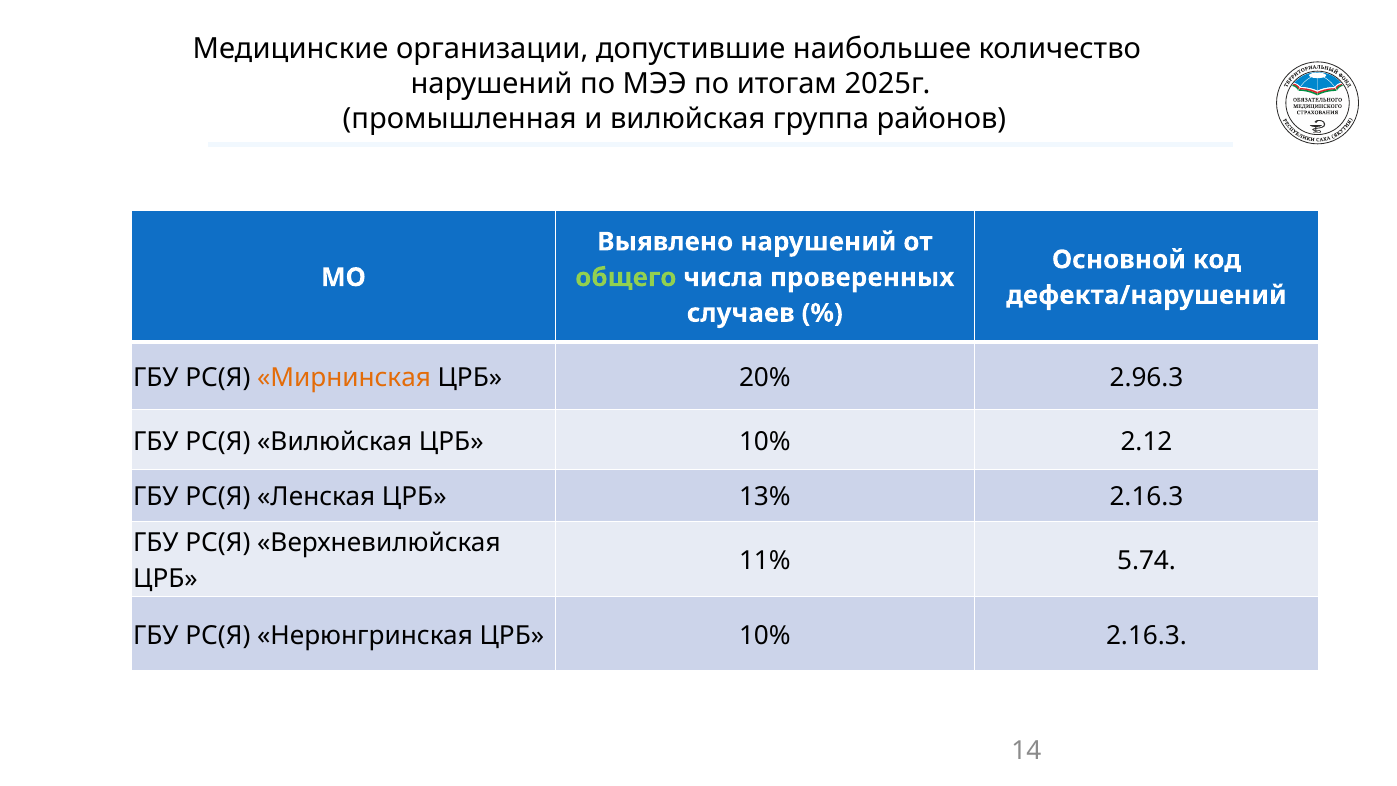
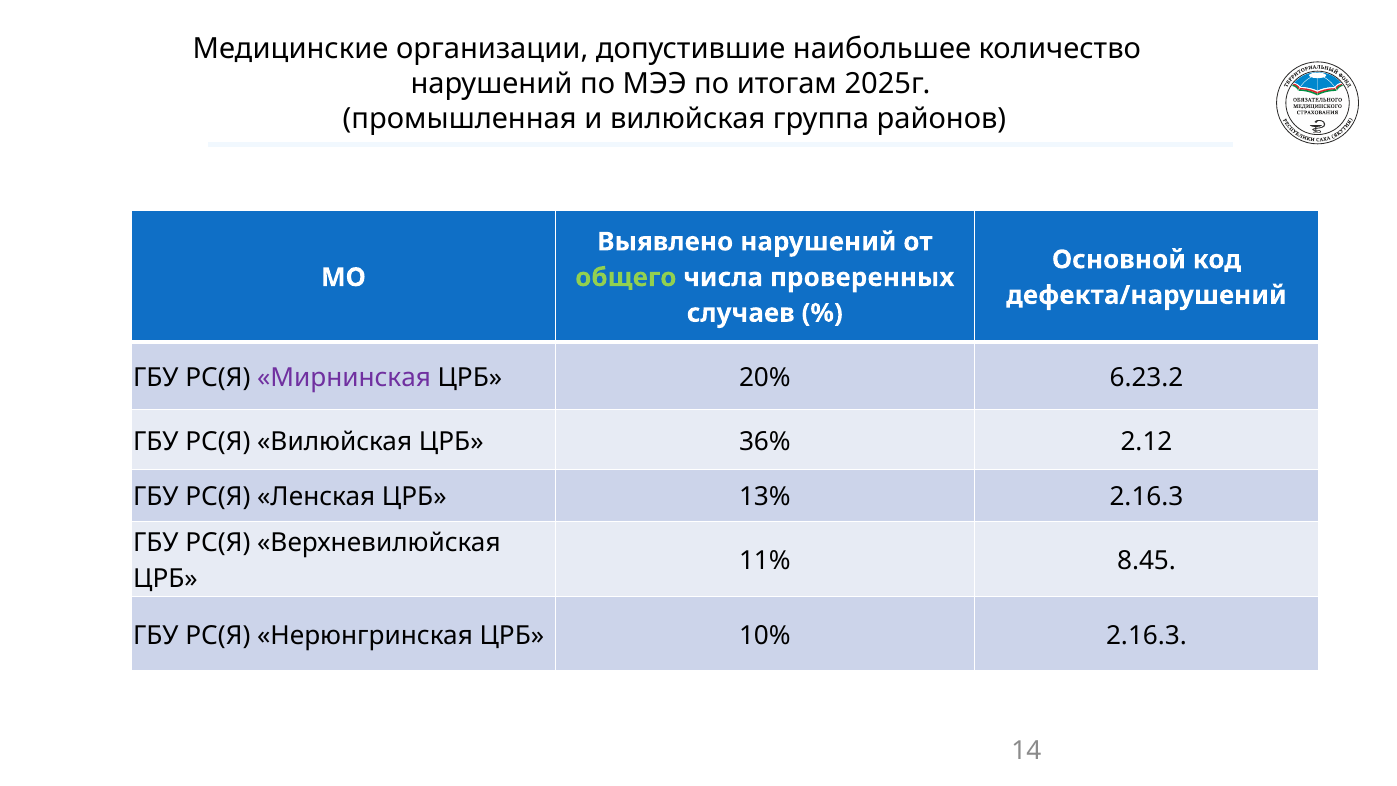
Мирнинская colour: orange -> purple (344, 378)
2.96.3: 2.96.3 -> 6.23.2 (1146, 378)
Вилюйская ЦРБ 10%: 10% -> 36% (765, 441)
5.74: 5.74 -> 8.45 (1147, 561)
